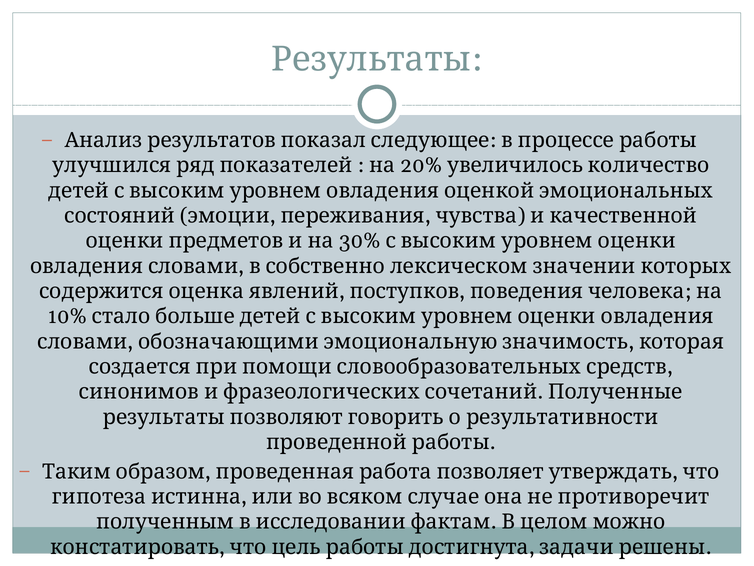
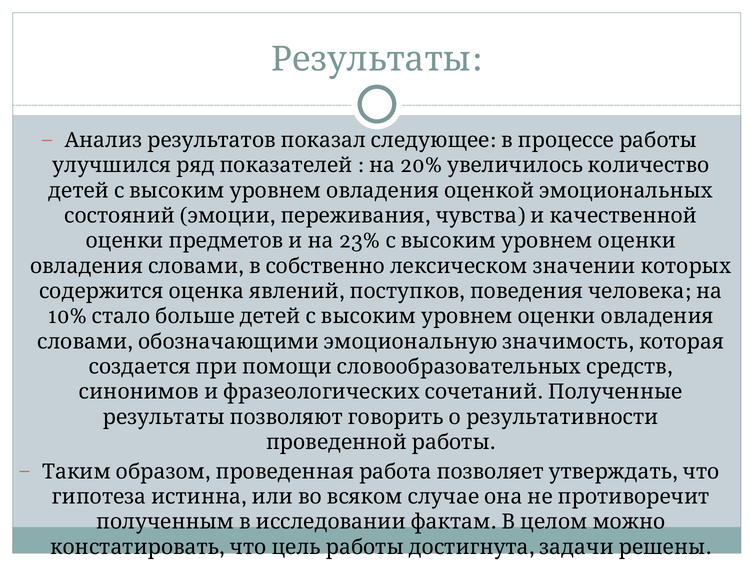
30%: 30% -> 23% (360, 241)
